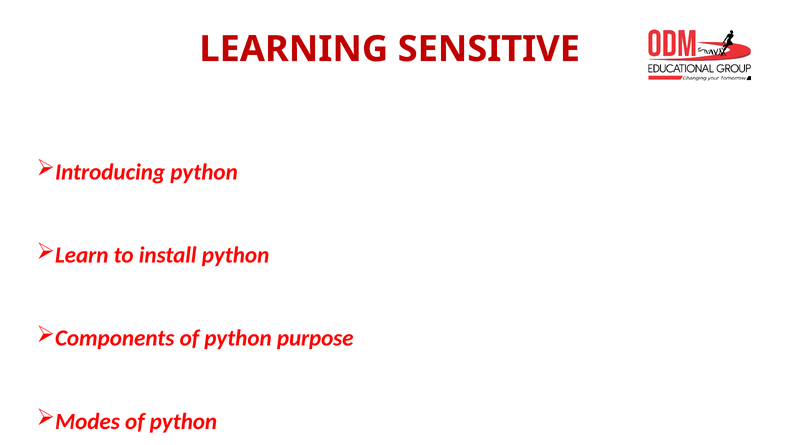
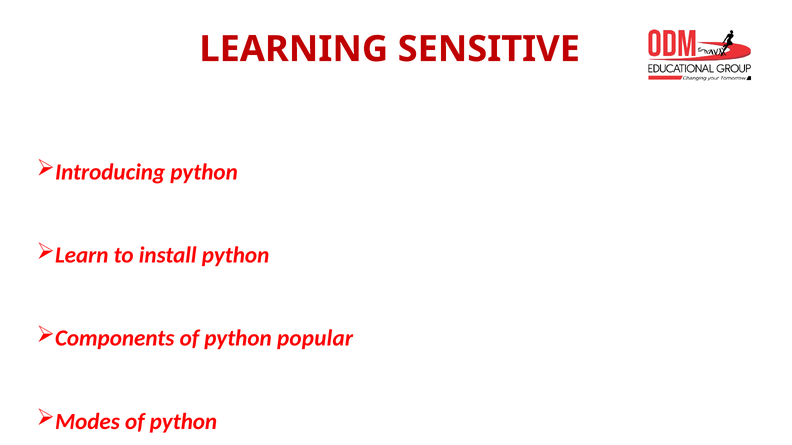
purpose: purpose -> popular (315, 339)
